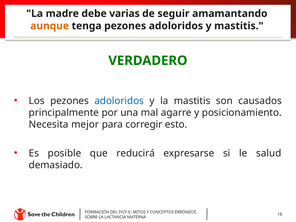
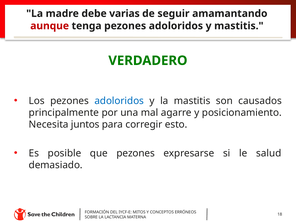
aunque colour: orange -> red (50, 26)
mejor: mejor -> juntos (85, 125)
que reducirá: reducirá -> pezones (136, 153)
